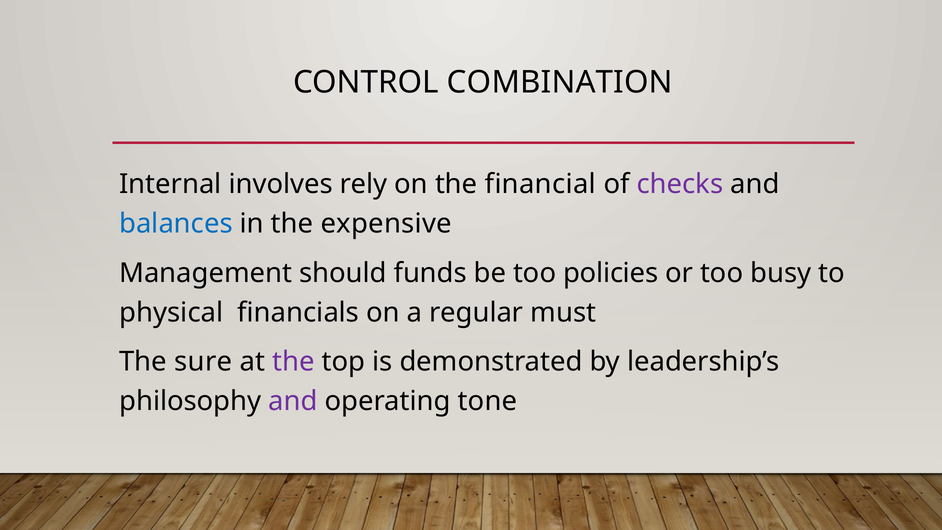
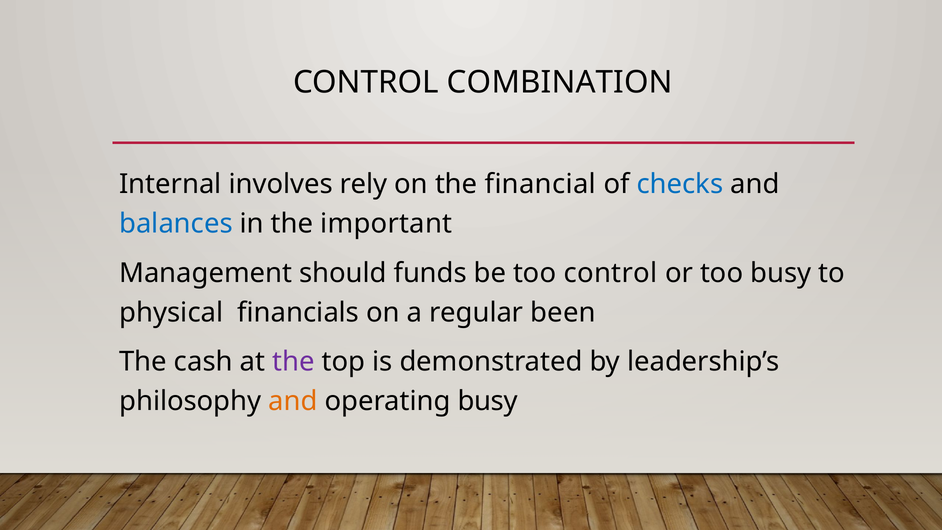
checks colour: purple -> blue (680, 184)
expensive: expensive -> important (386, 224)
too policies: policies -> control (611, 273)
must: must -> been (563, 312)
sure: sure -> cash (203, 362)
and colour: purple -> orange (293, 401)
operating tone: tone -> busy (488, 401)
